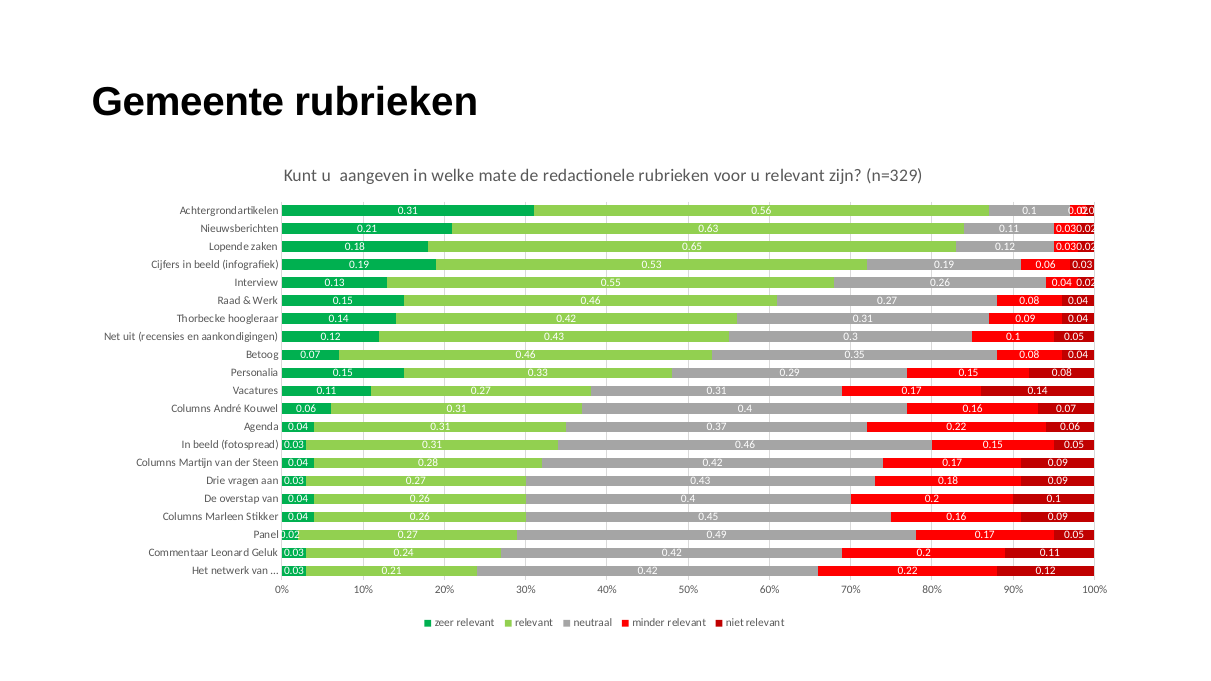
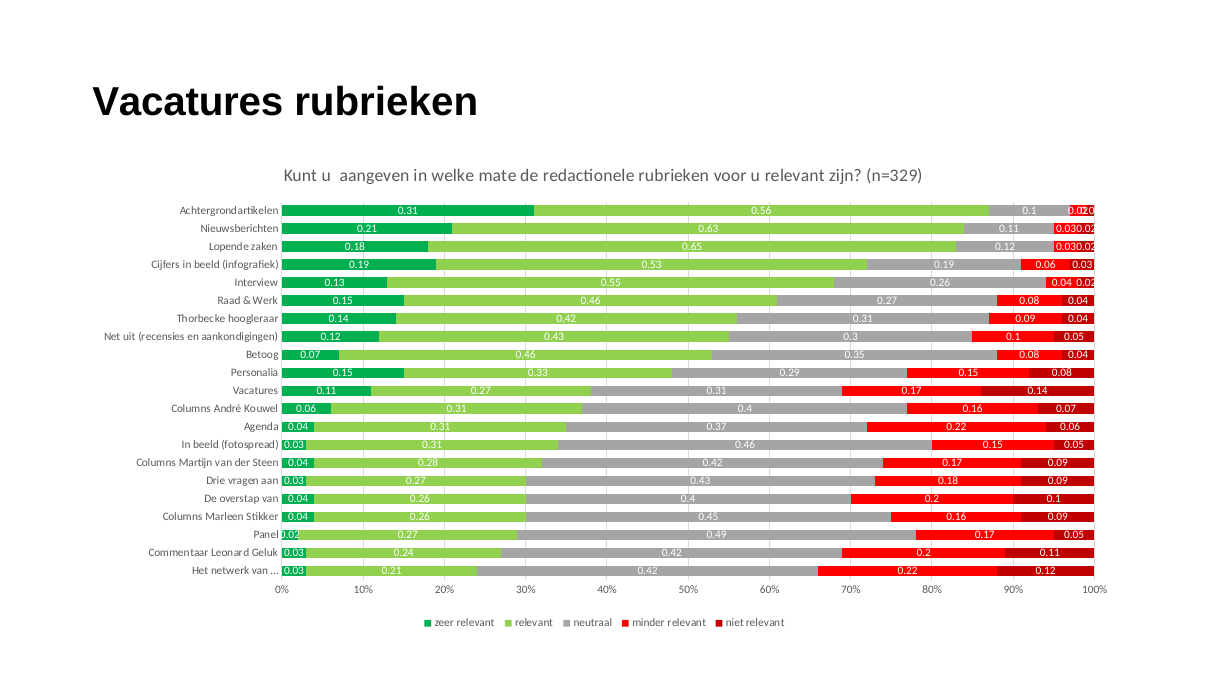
Gemeente: Gemeente -> Vacatures (188, 102)
